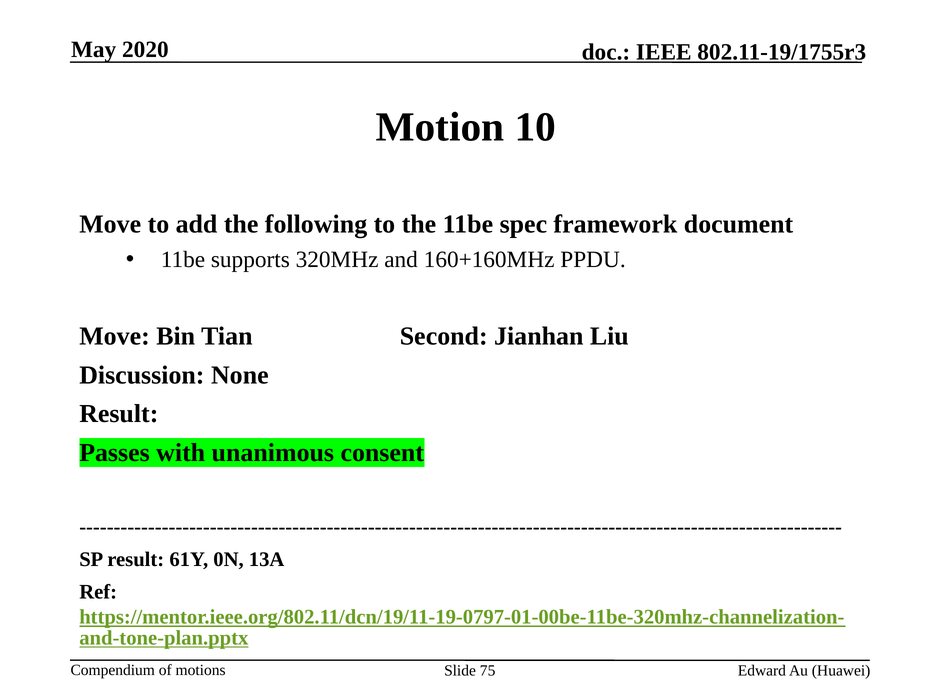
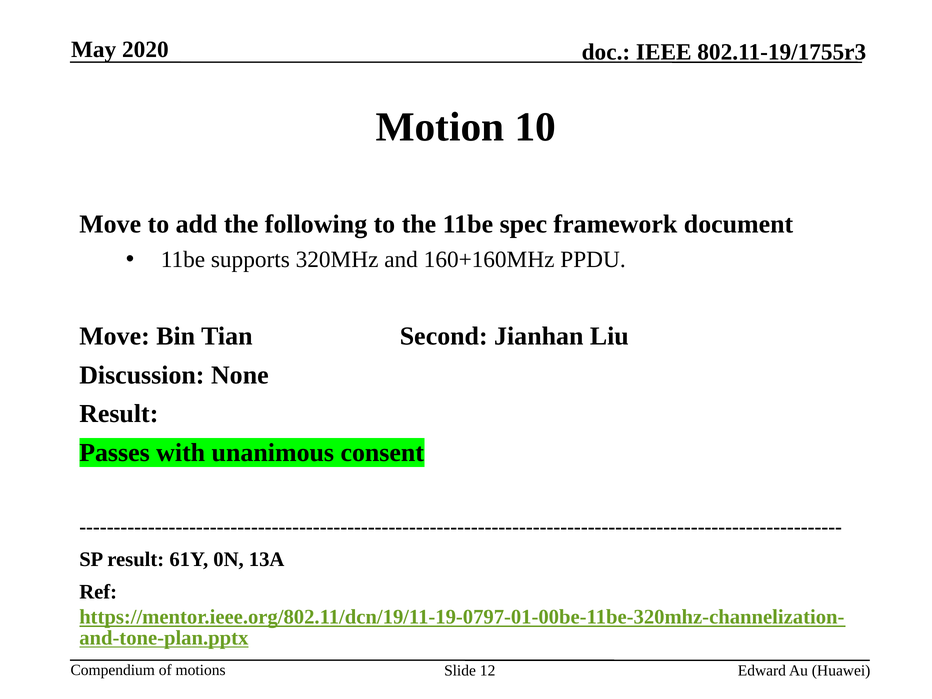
75: 75 -> 12 (488, 670)
